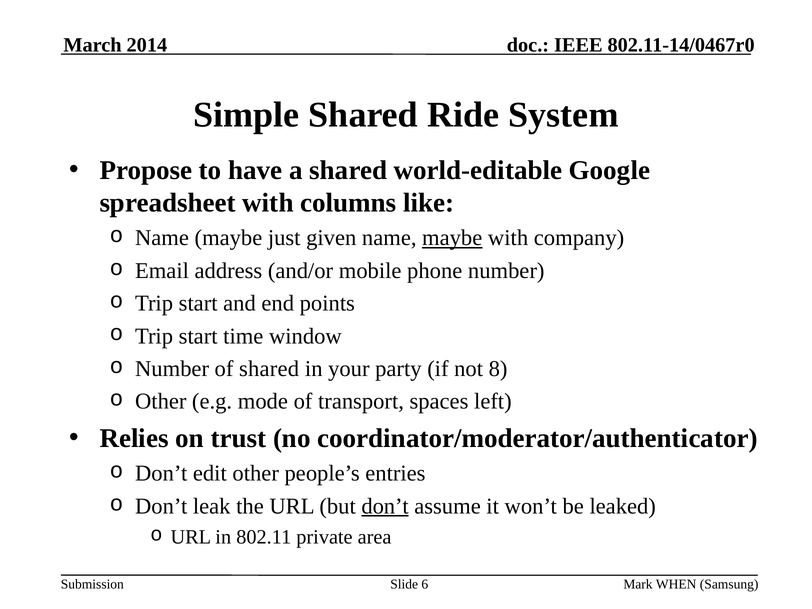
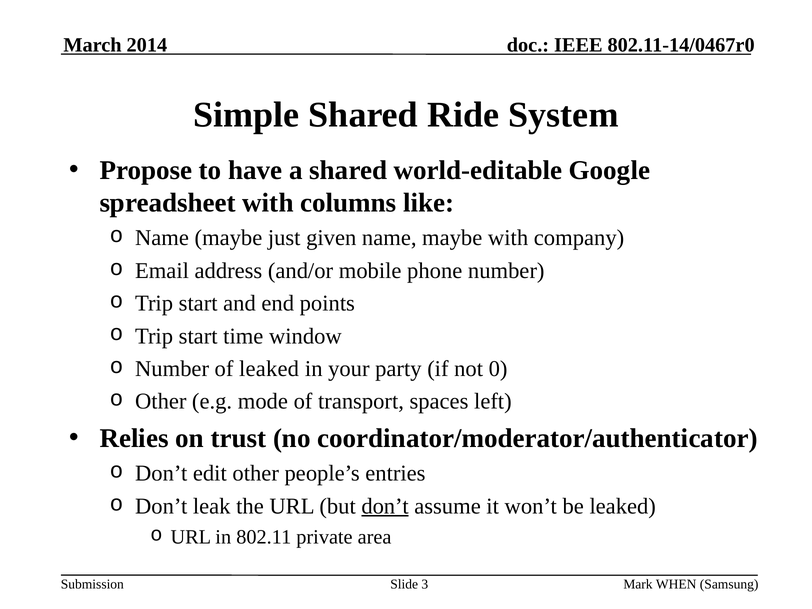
maybe underline: present -> none (452, 238)
of shared: shared -> leaked (269, 369)
8: 8 -> 0 (498, 369)
6: 6 -> 3 (425, 584)
